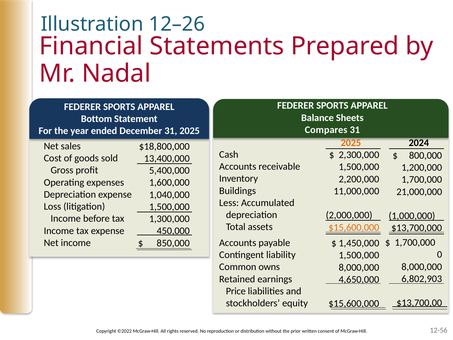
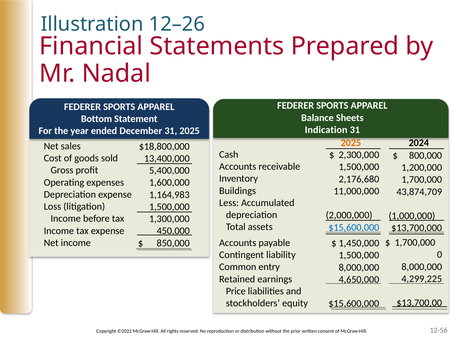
Compares: Compares -> Indication (326, 130)
2,200,000: 2,200,000 -> 2,176,680 (359, 179)
21,000,000: 21,000,000 -> 43,874,709 (419, 192)
1,040,000: 1,040,000 -> 1,164,983 (169, 195)
$15,600,000 colour: orange -> blue (354, 227)
owns: owns -> entry (269, 267)
6,802,903: 6,802,903 -> 4,299,225 (422, 279)
